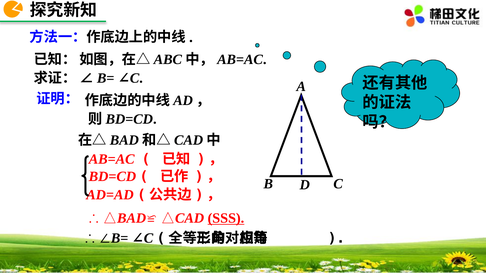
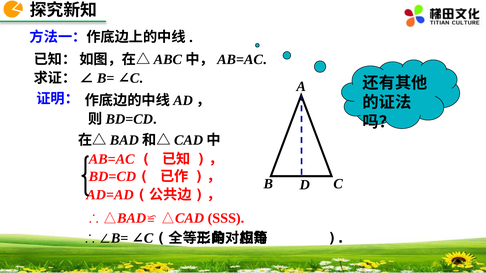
SSS underline: present -> none (226, 218)
